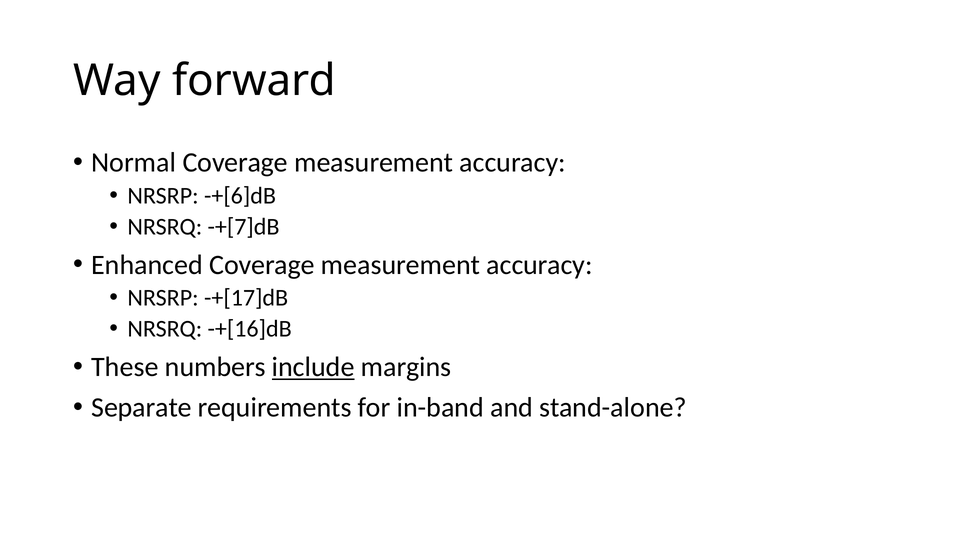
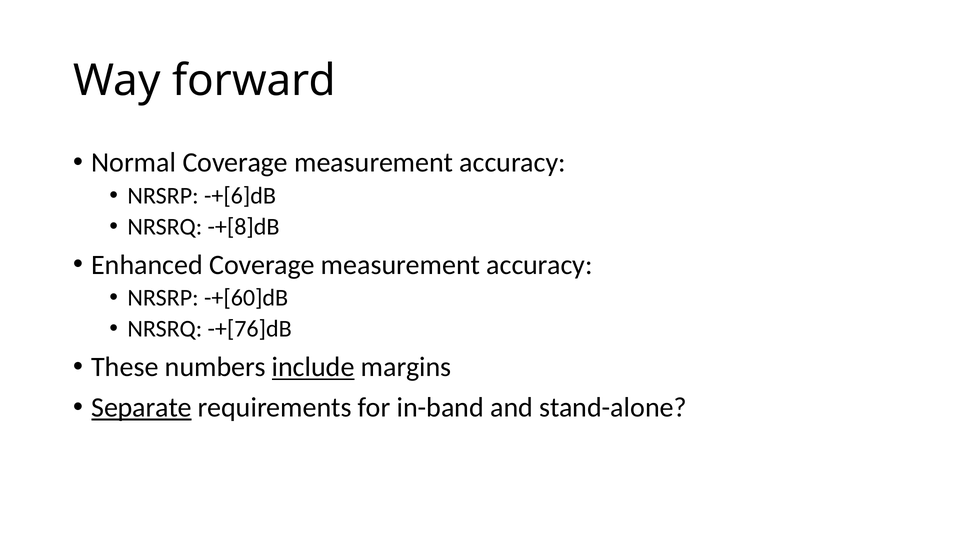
-+[7]dB: -+[7]dB -> -+[8]dB (244, 227)
-+[17]dB: -+[17]dB -> -+[60]dB (246, 298)
-+[16]dB: -+[16]dB -> -+[76]dB (250, 329)
Separate underline: none -> present (142, 408)
